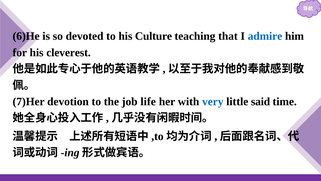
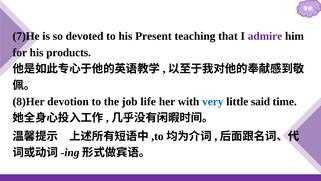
6)He: 6)He -> 7)He (26, 36)
Culture: Culture -> Present (153, 36)
admire colour: blue -> purple (265, 36)
cleverest: cleverest -> products (69, 52)
7)Her: 7)Her -> 8)Her (29, 101)
